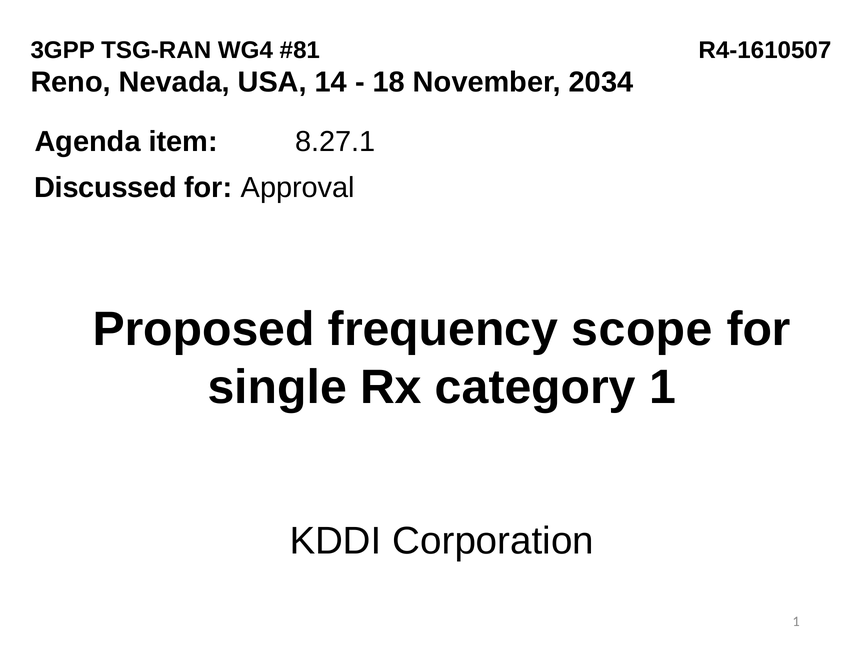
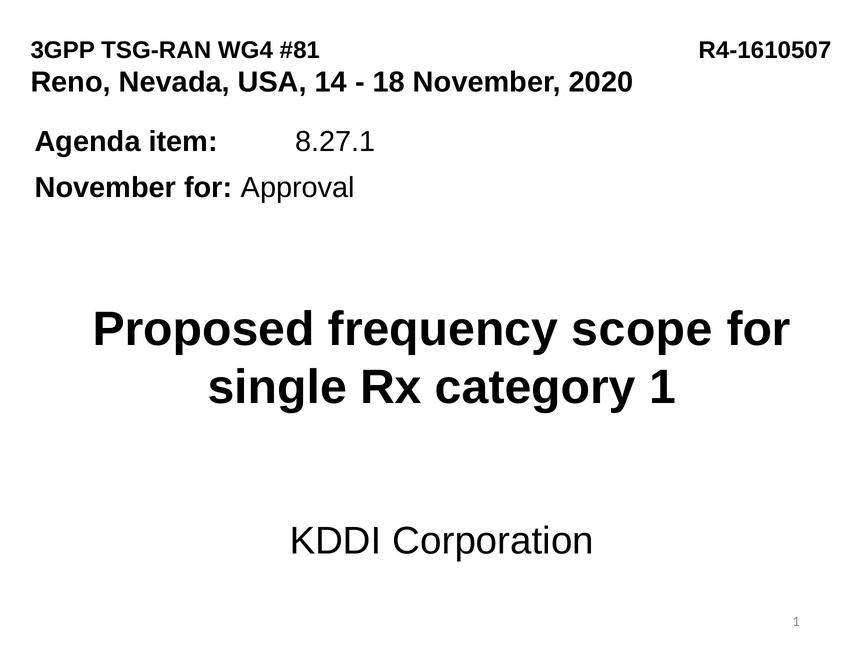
2034: 2034 -> 2020 (601, 82)
Discussed: Discussed -> November (105, 187)
